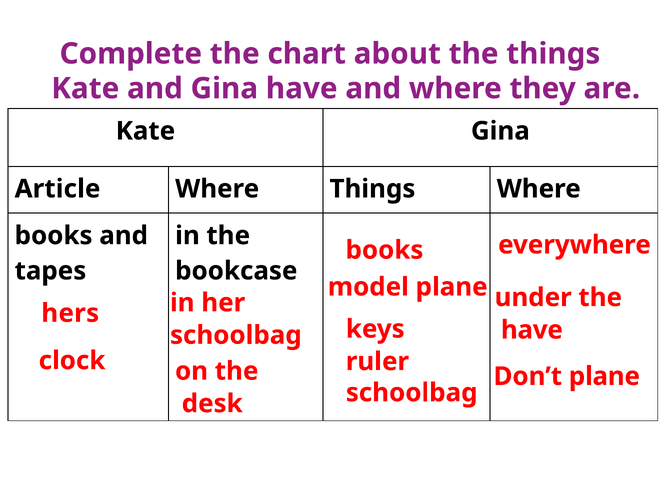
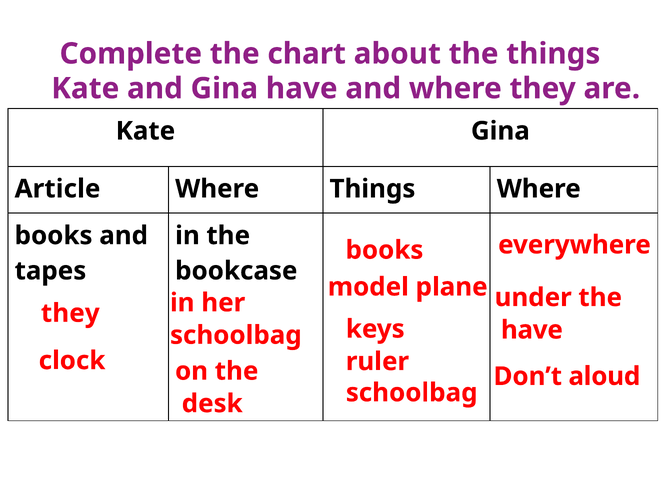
hers: hers -> they (70, 313)
Don’t plane: plane -> aloud (604, 376)
